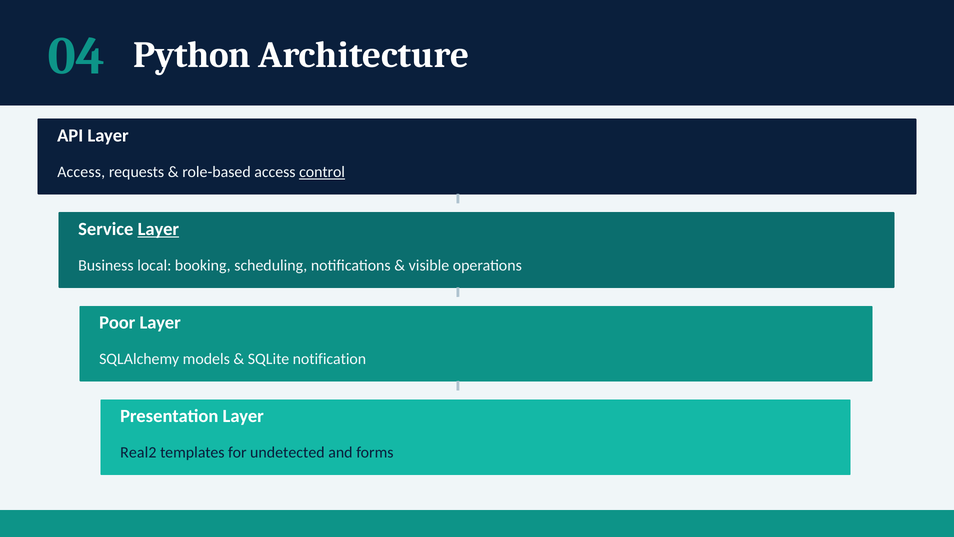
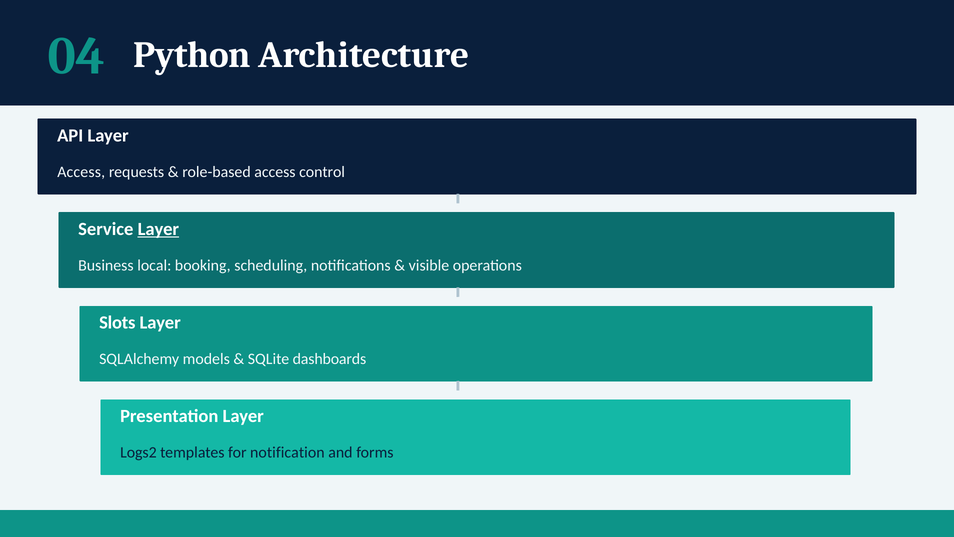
control underline: present -> none (322, 172)
Poor: Poor -> Slots (117, 322)
notification: notification -> dashboards (329, 359)
Real2: Real2 -> Logs2 (138, 452)
undetected: undetected -> notification (287, 452)
